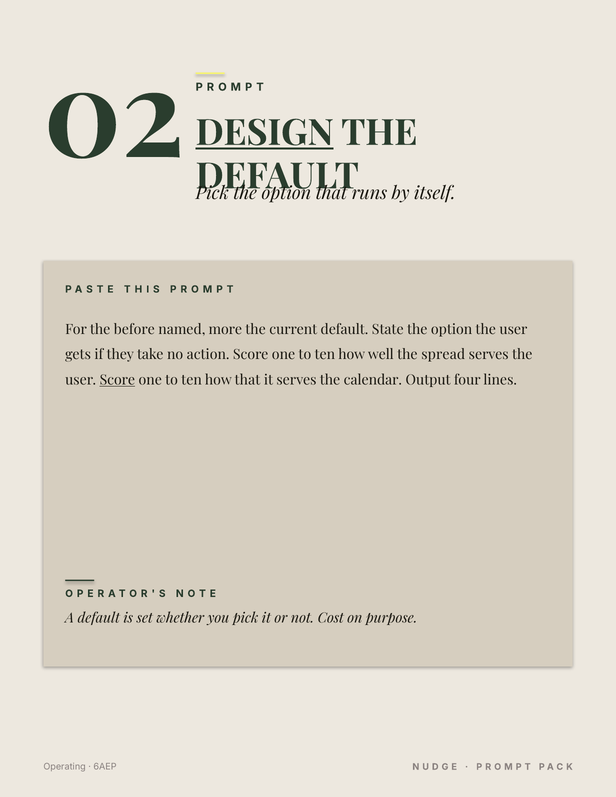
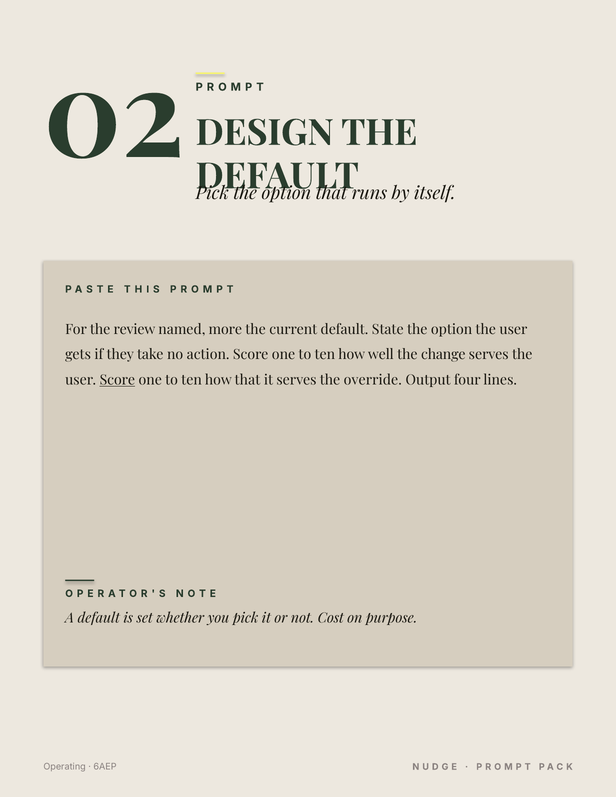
DESIGN underline: present -> none (265, 133)
before: before -> review (134, 330)
spread: spread -> change (443, 355)
calendar: calendar -> override (373, 380)
